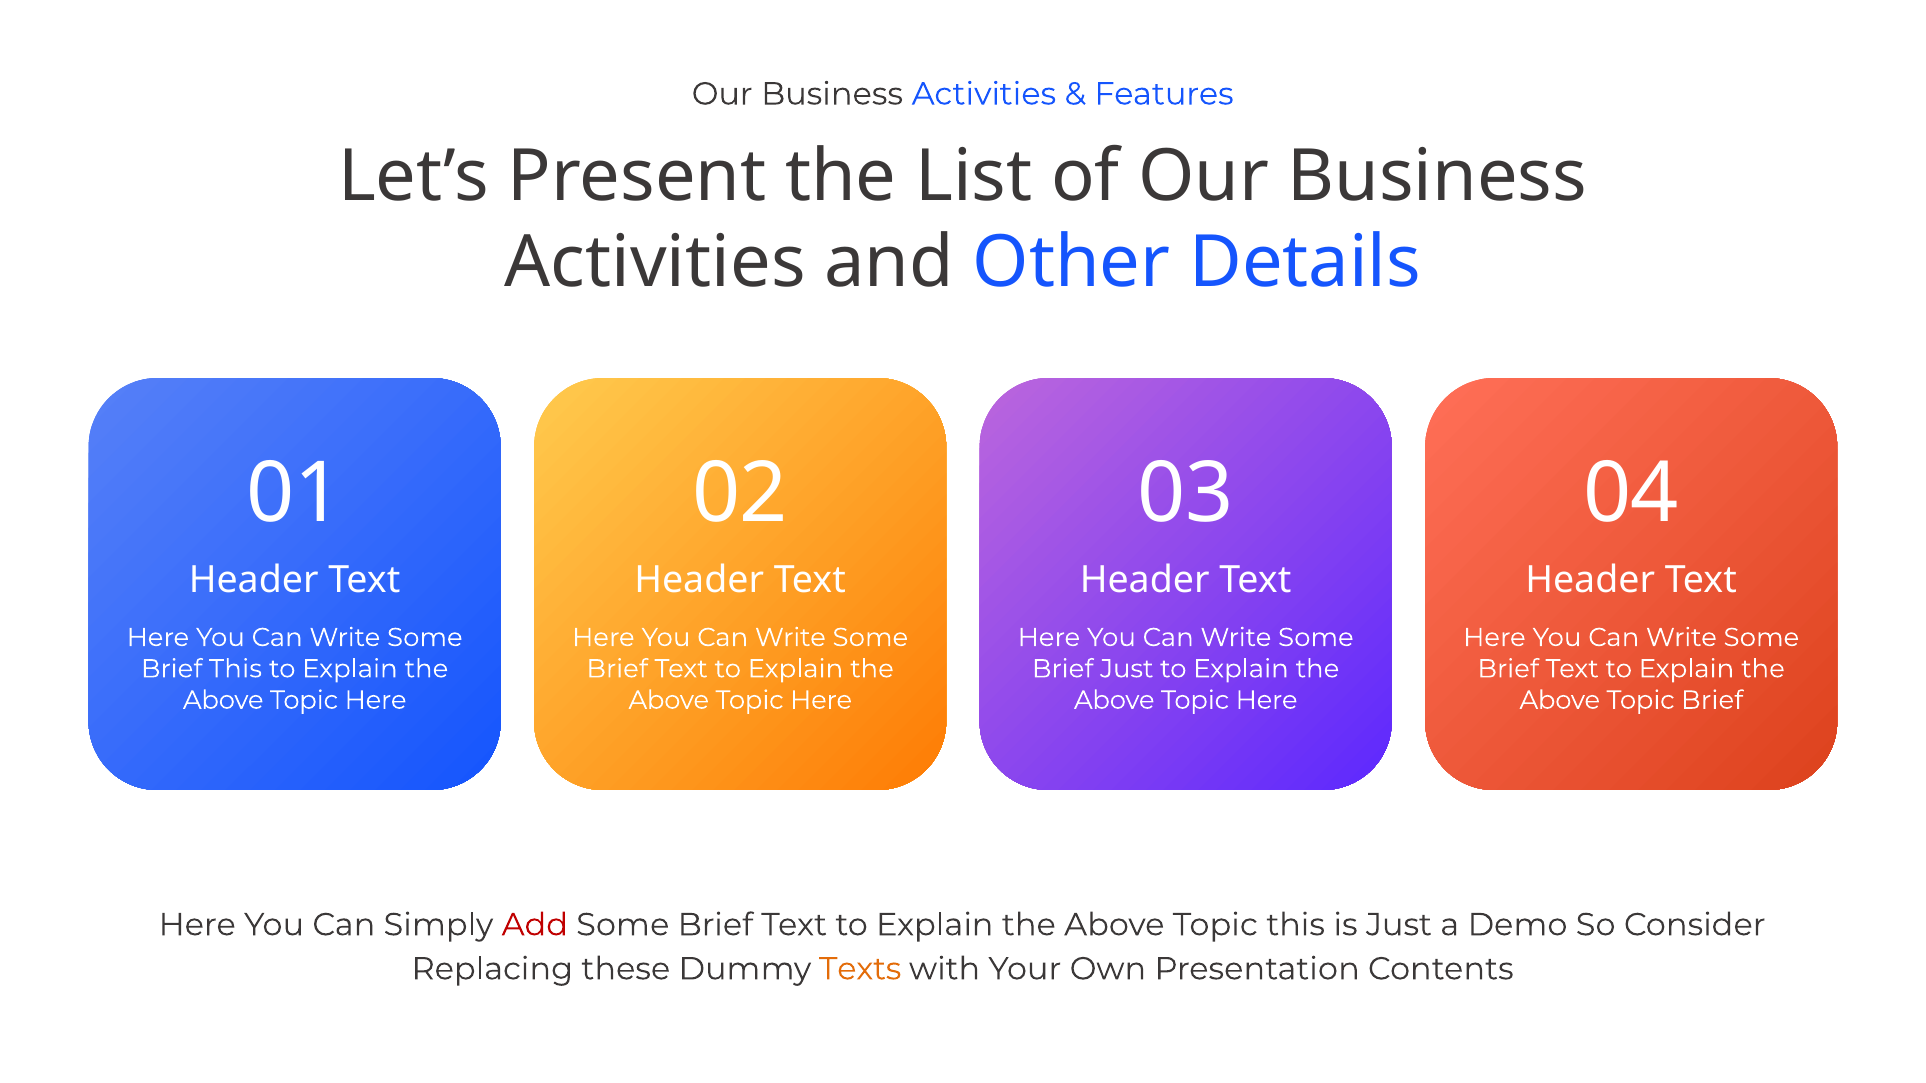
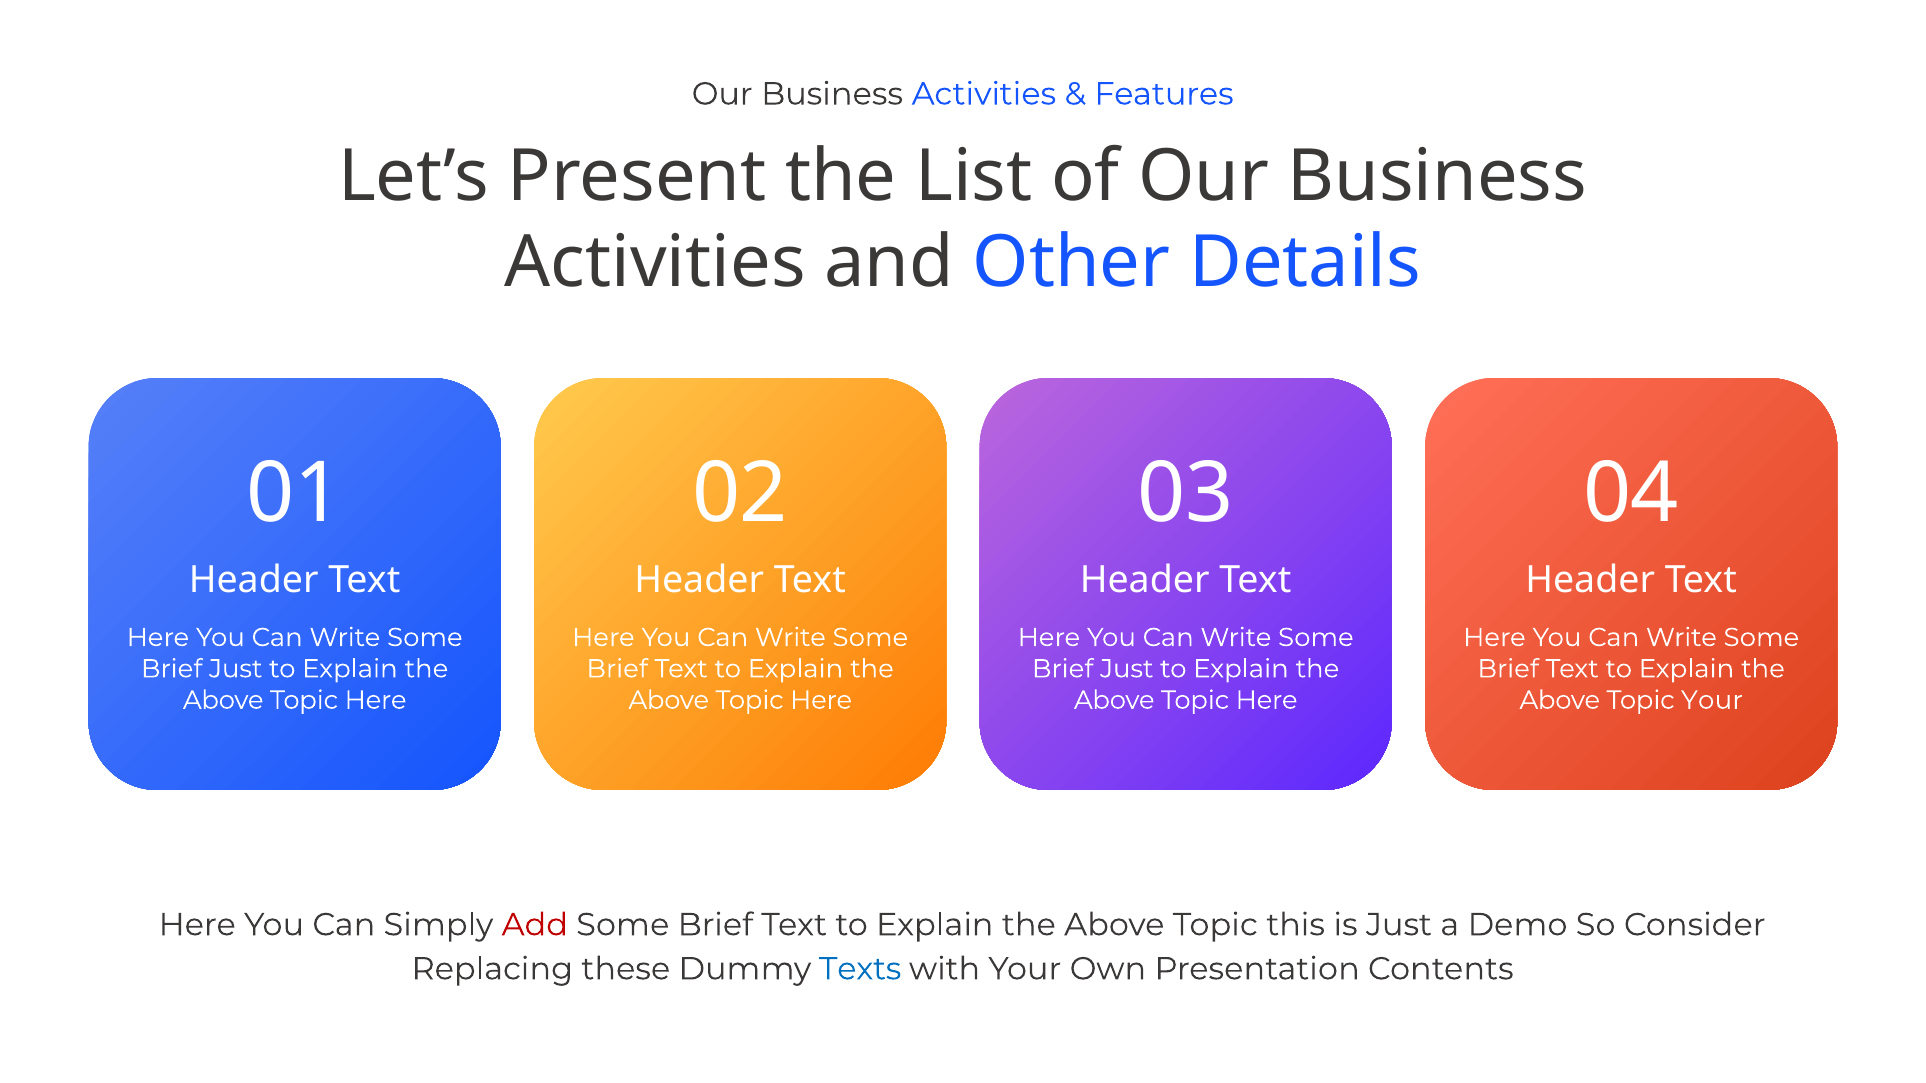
This: This -> Just (236, 669)
Topic Brief: Brief -> Your (1712, 700)
Texts colour: orange -> blue (860, 969)
